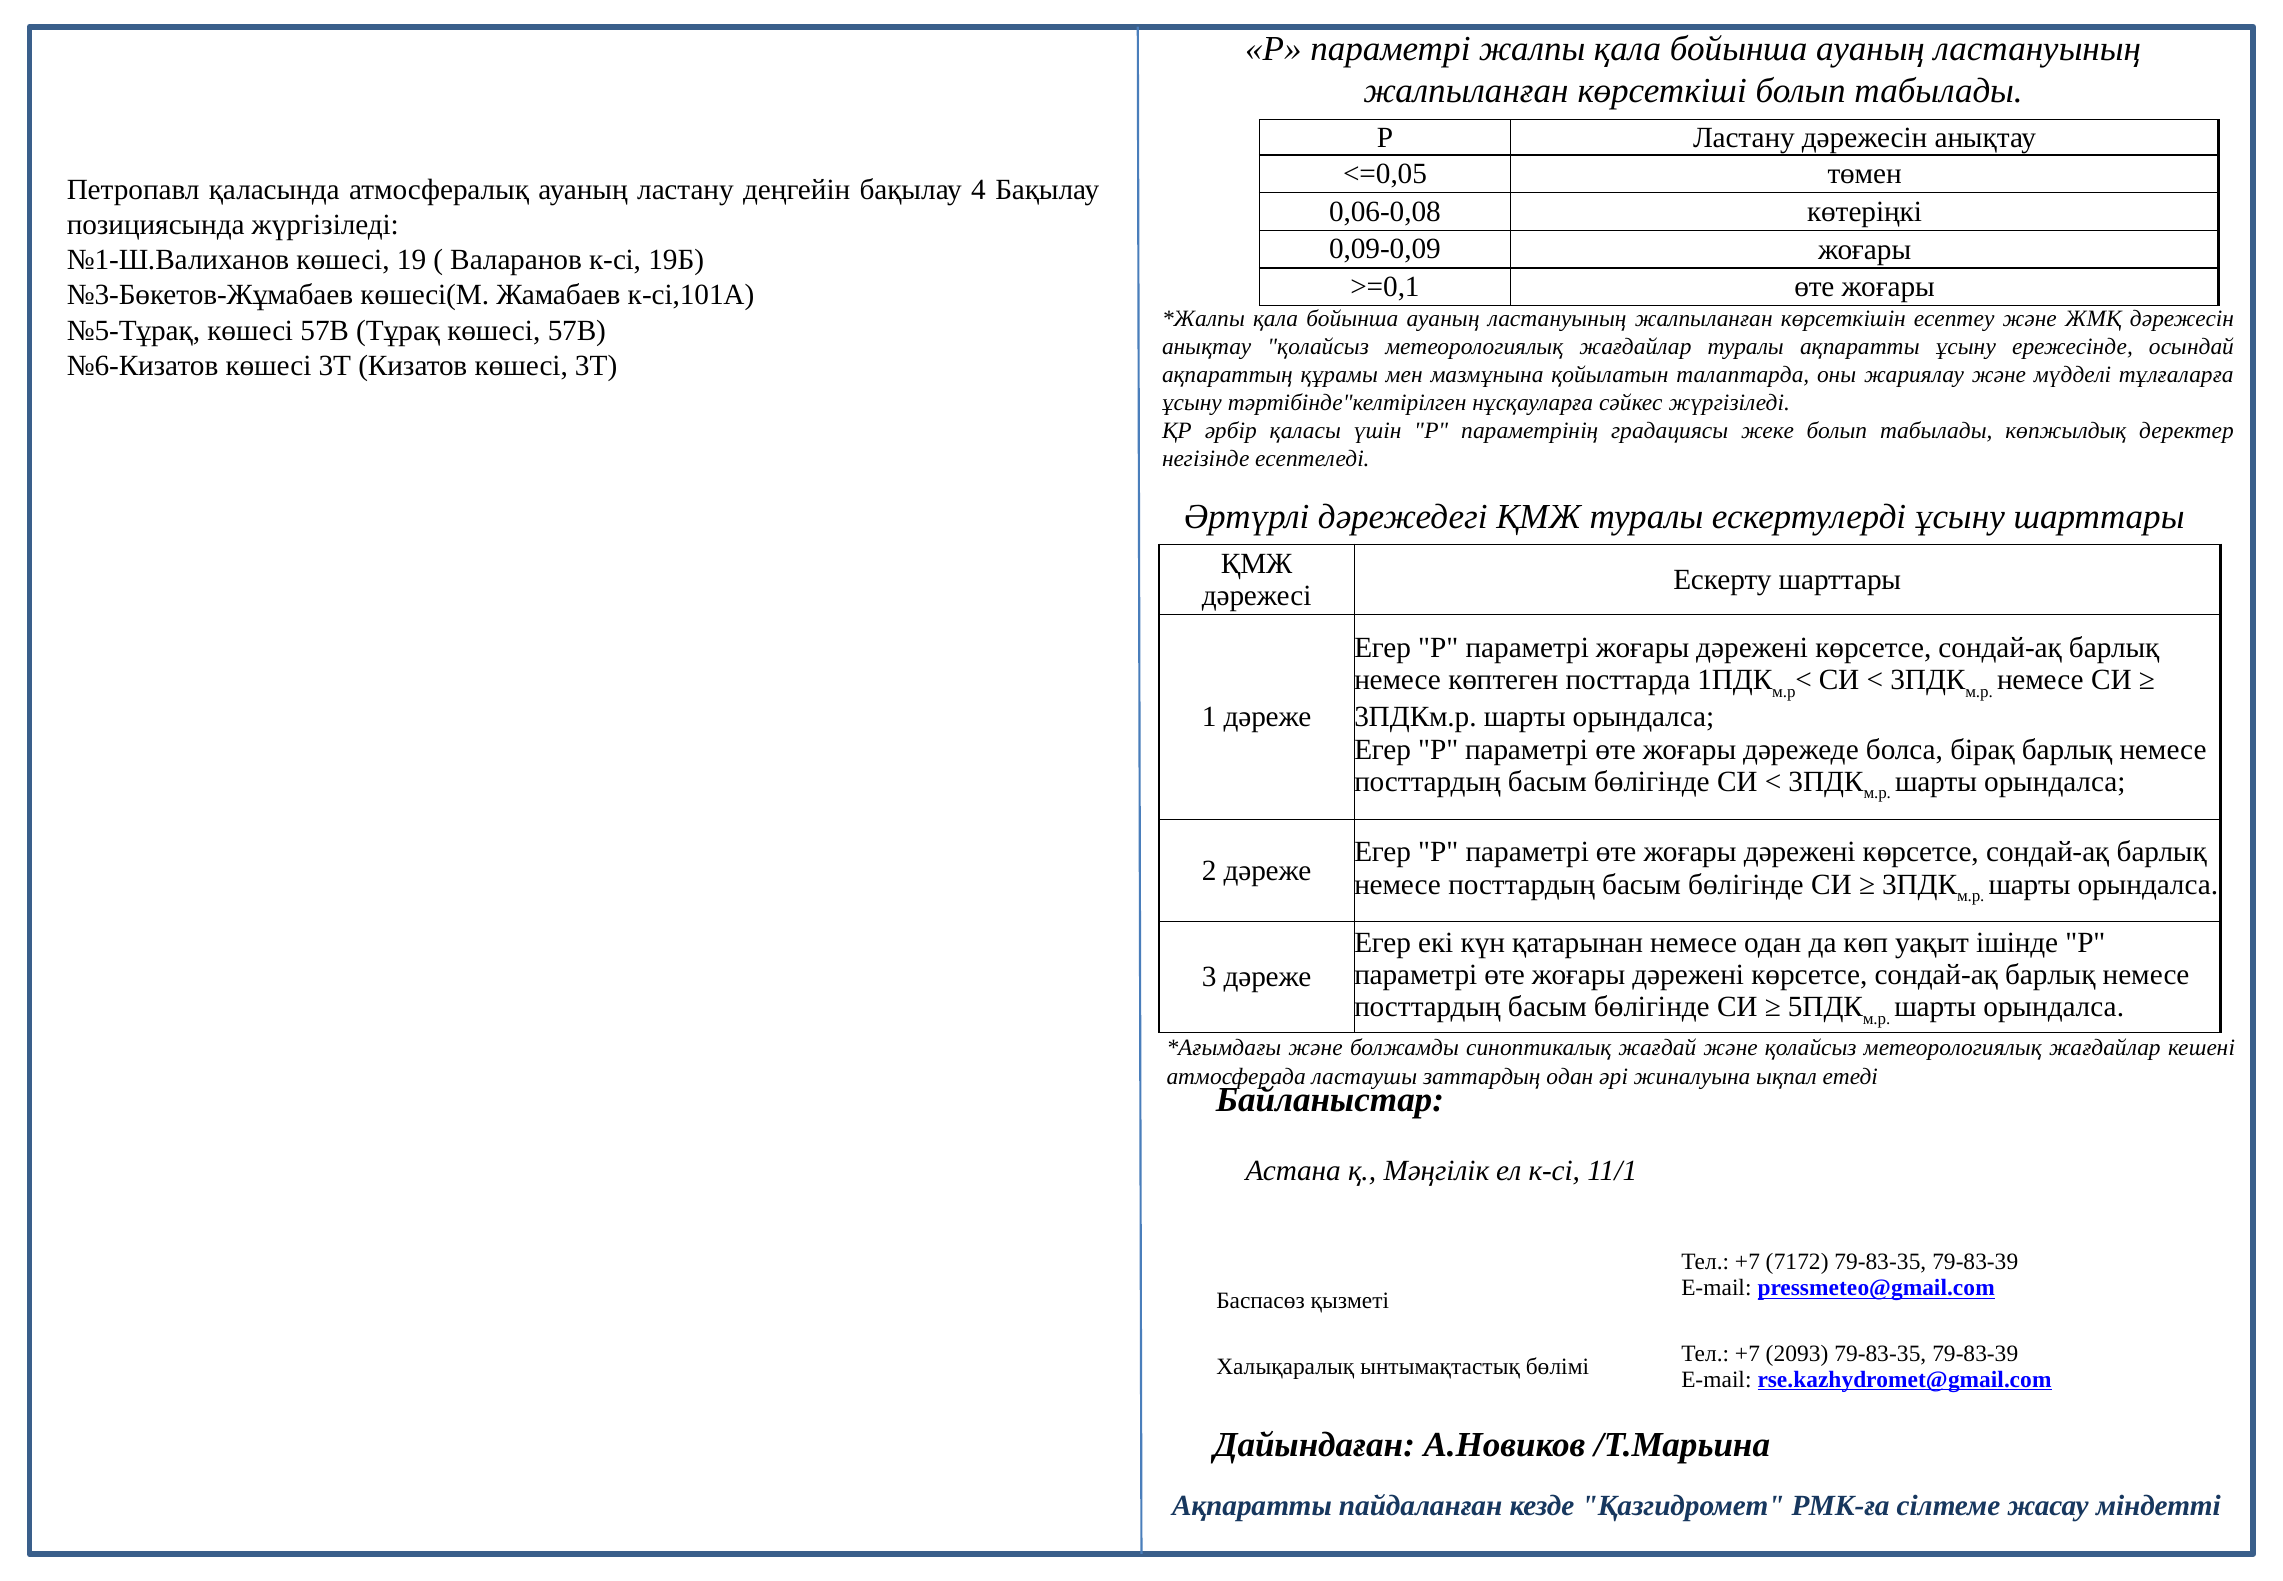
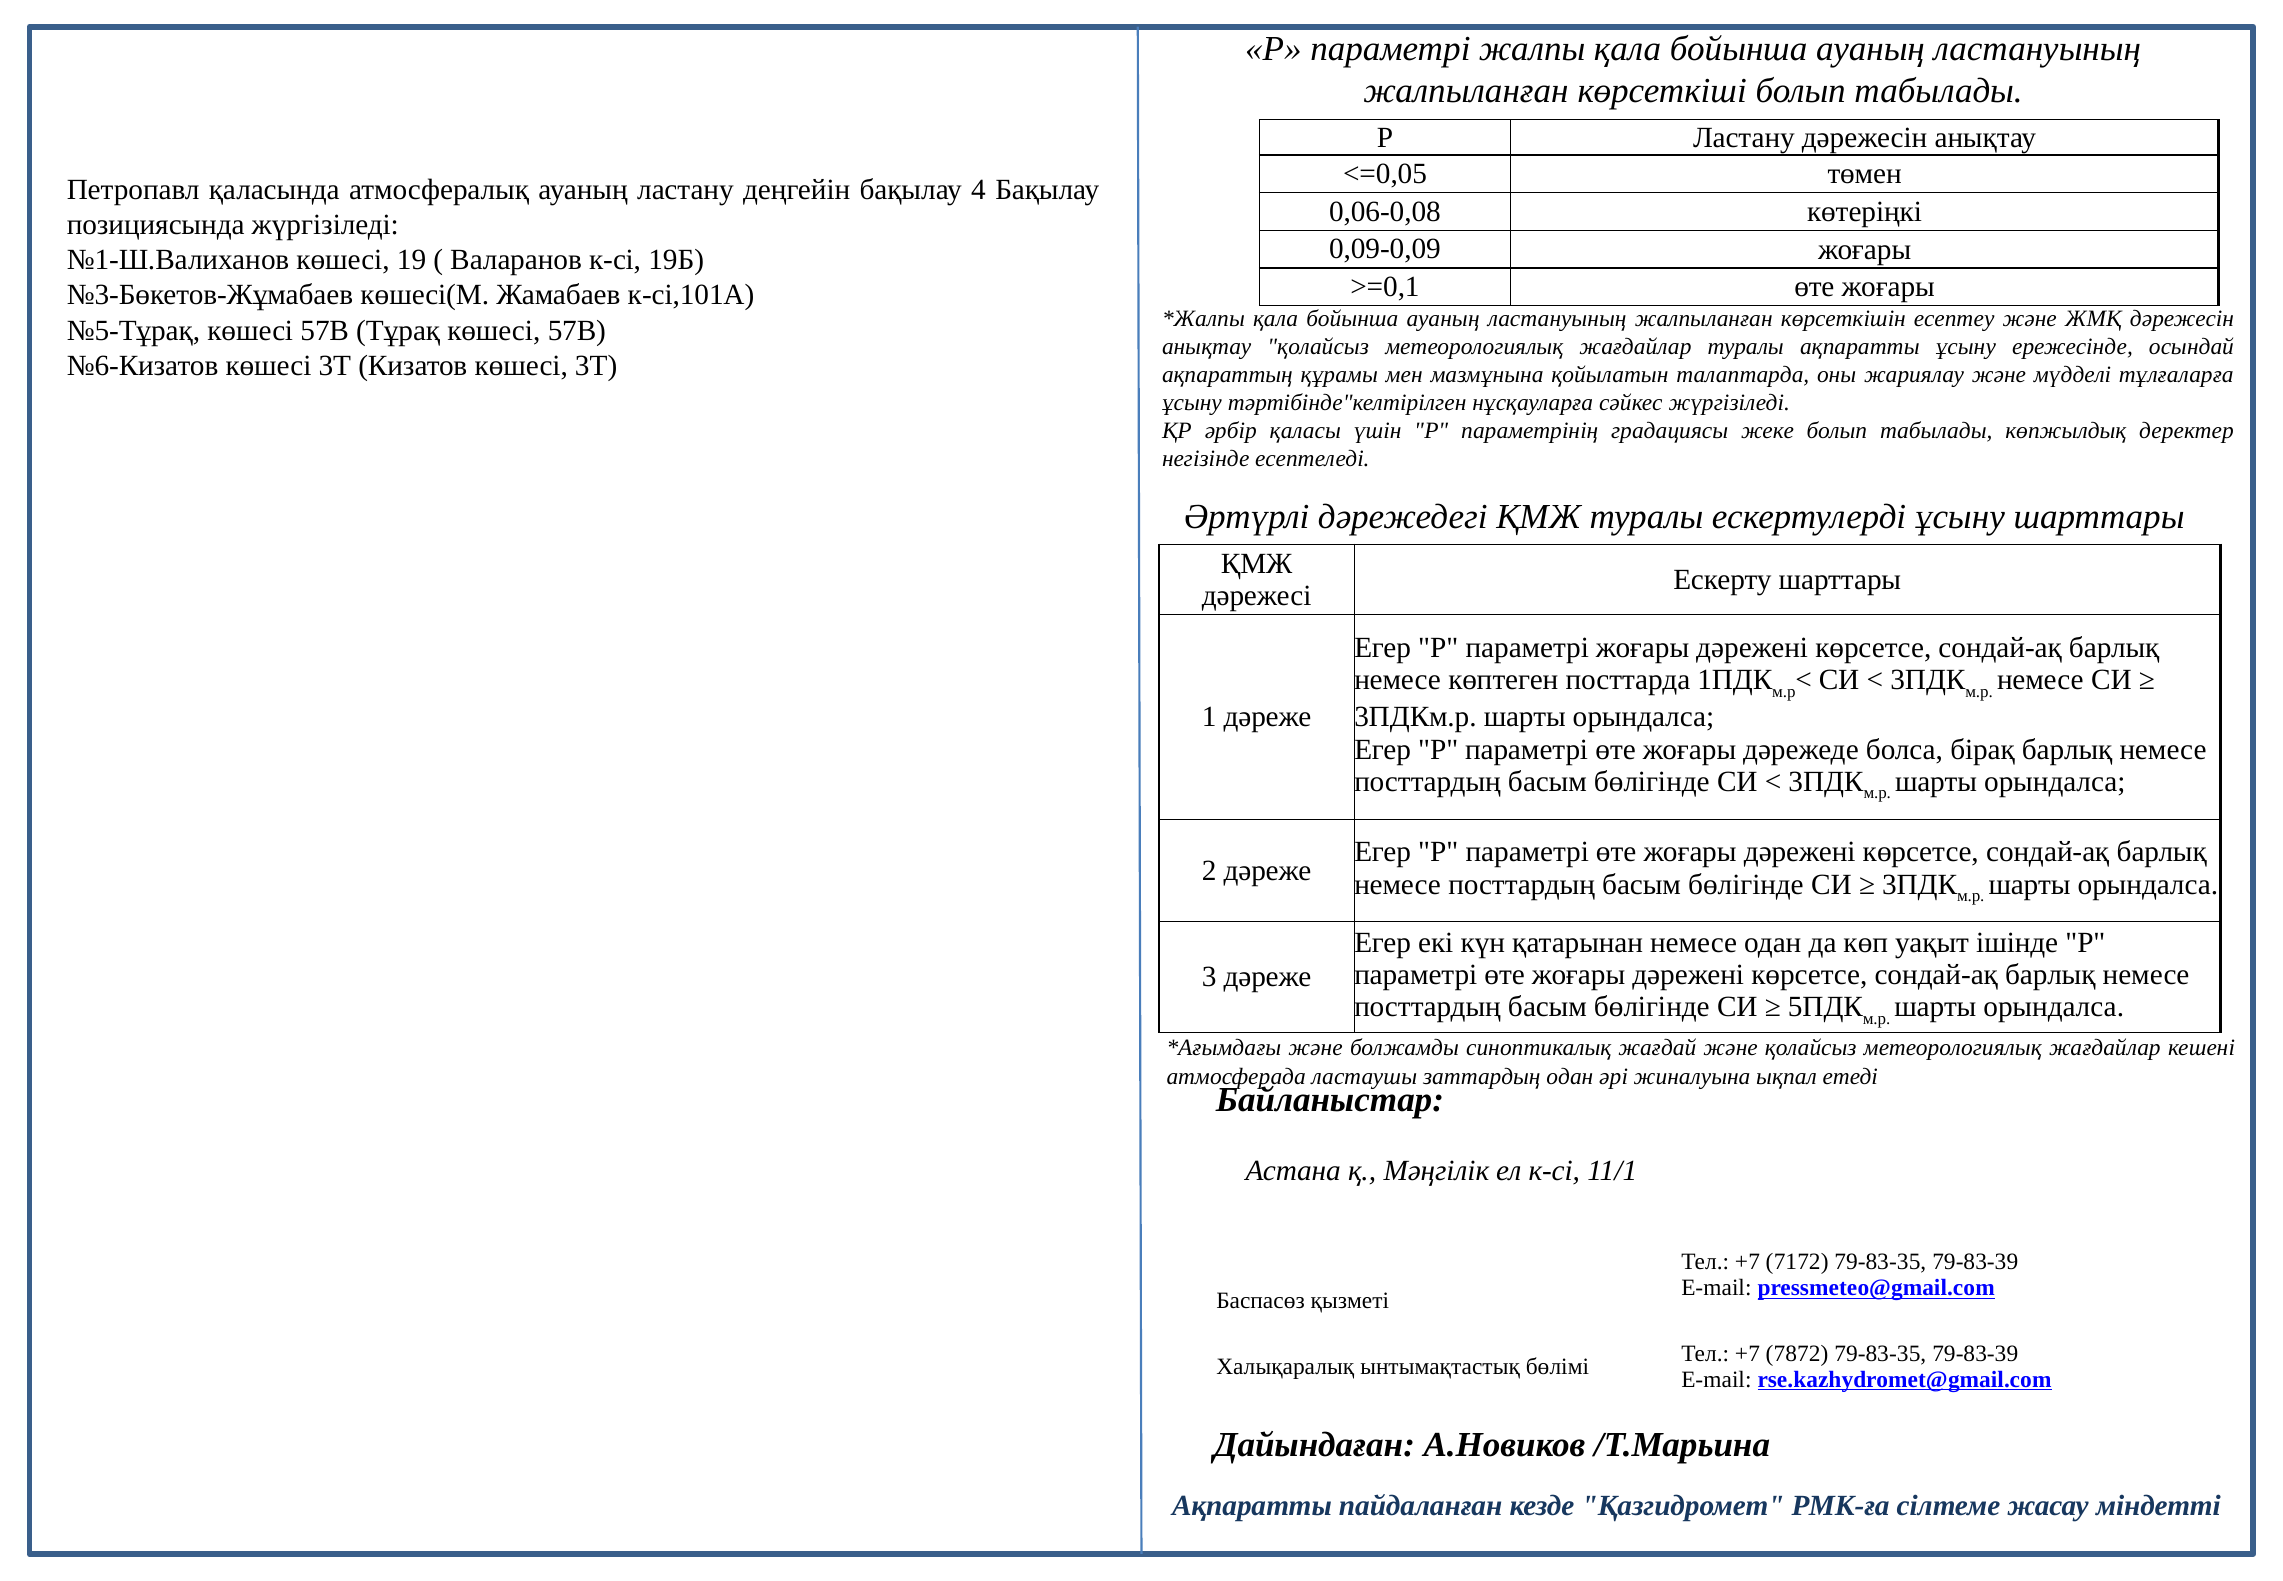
2093: 2093 -> 7872 (1797, 1353)
